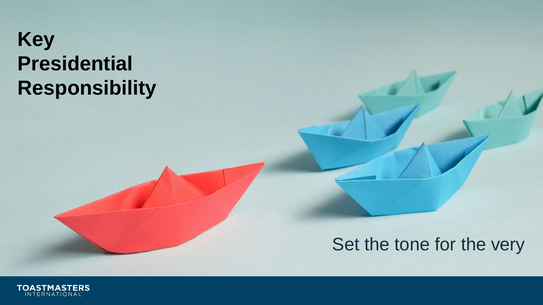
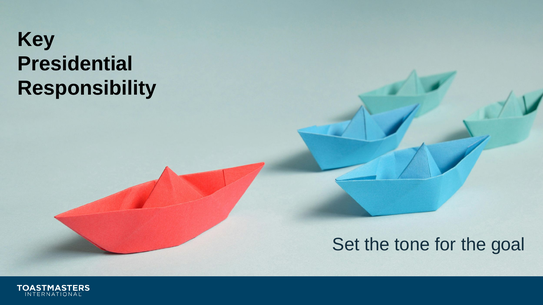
very: very -> goal (508, 245)
